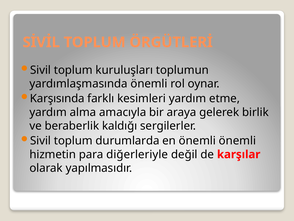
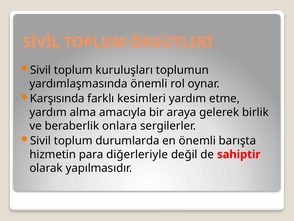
kaldığı: kaldığı -> onlara (120, 126)
önemli önemli: önemli -> barışta (237, 140)
karşılar: karşılar -> sahiptir (239, 154)
